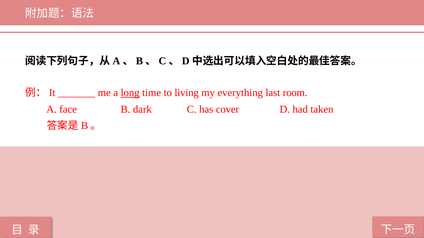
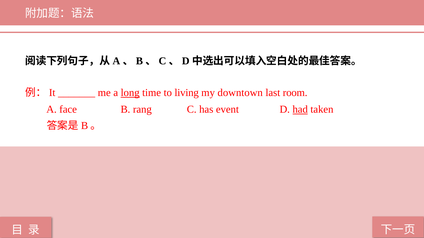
everything: everything -> downtown (240, 93)
dark: dark -> rang (142, 110)
cover: cover -> event (227, 110)
had underline: none -> present (300, 110)
